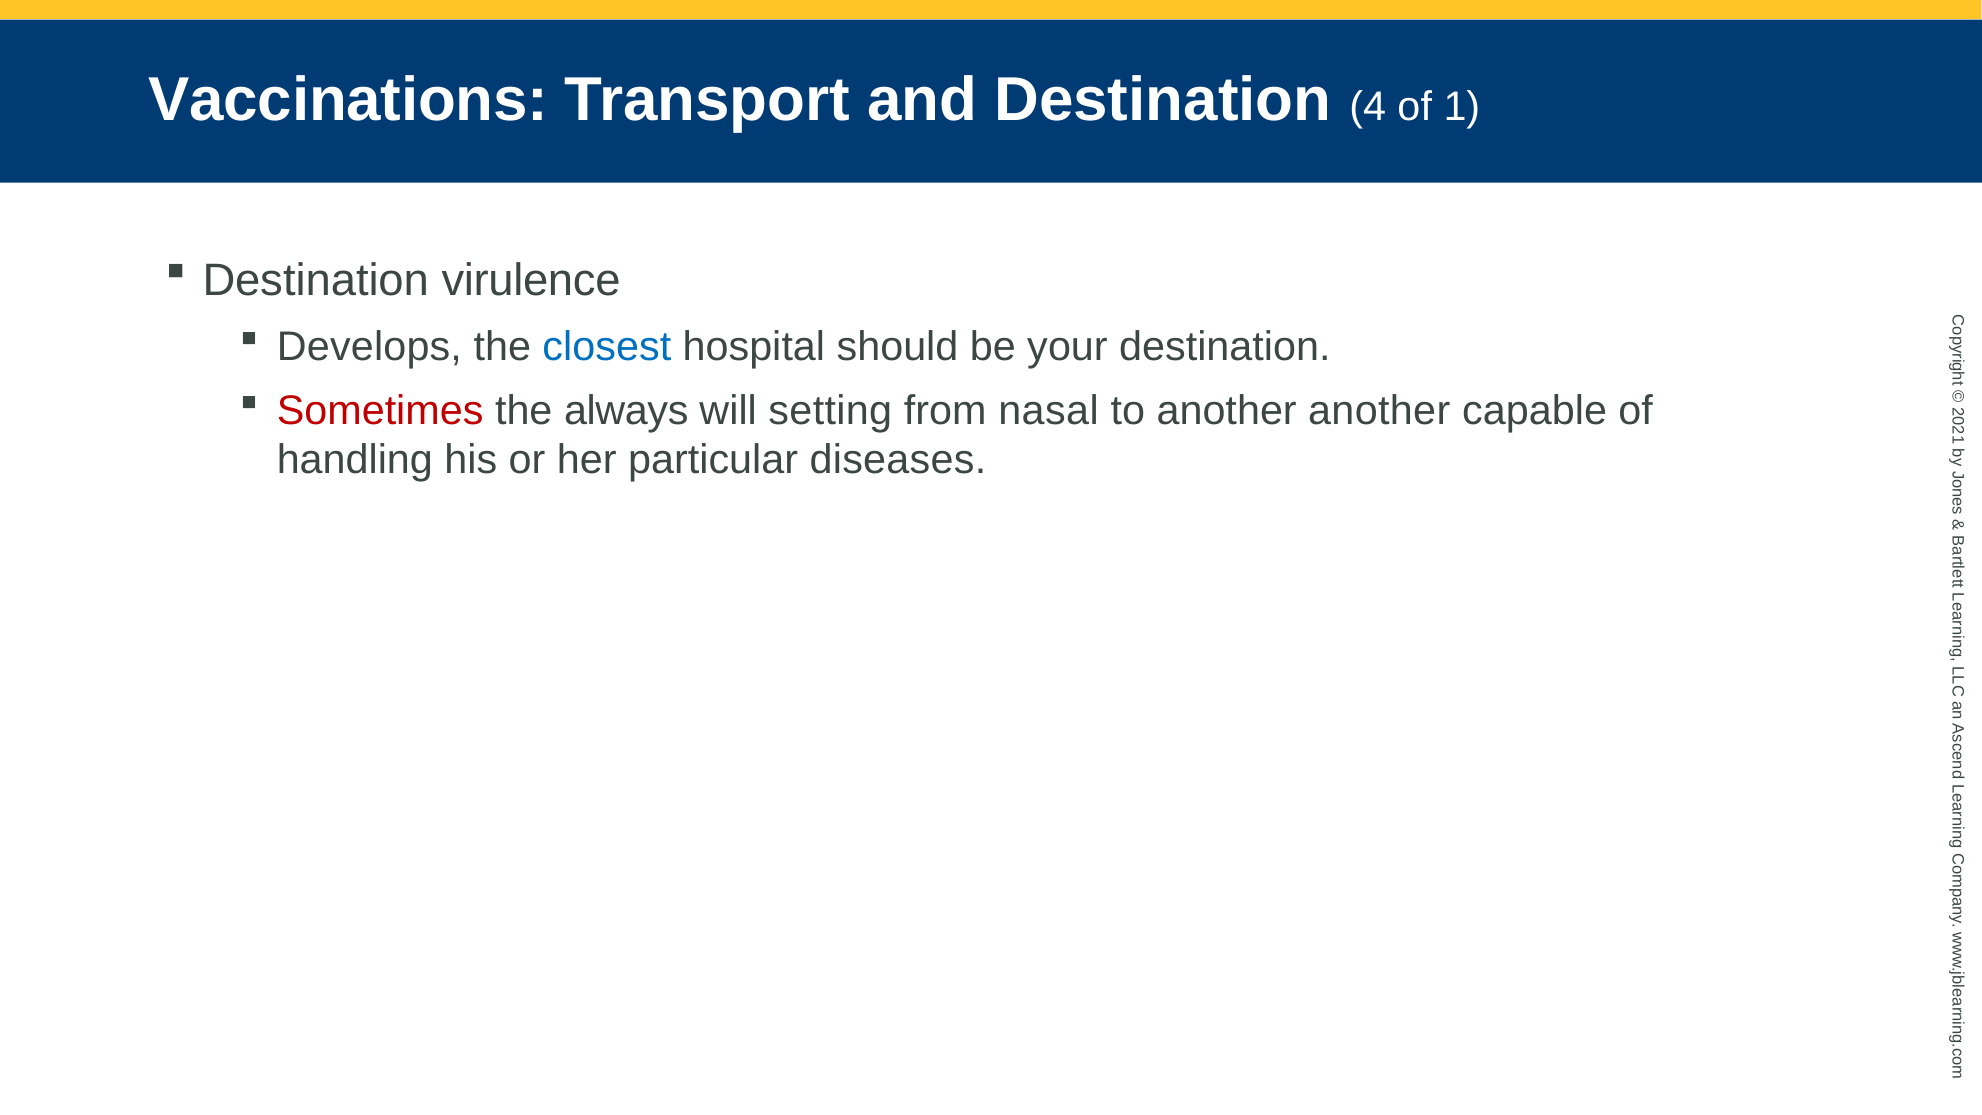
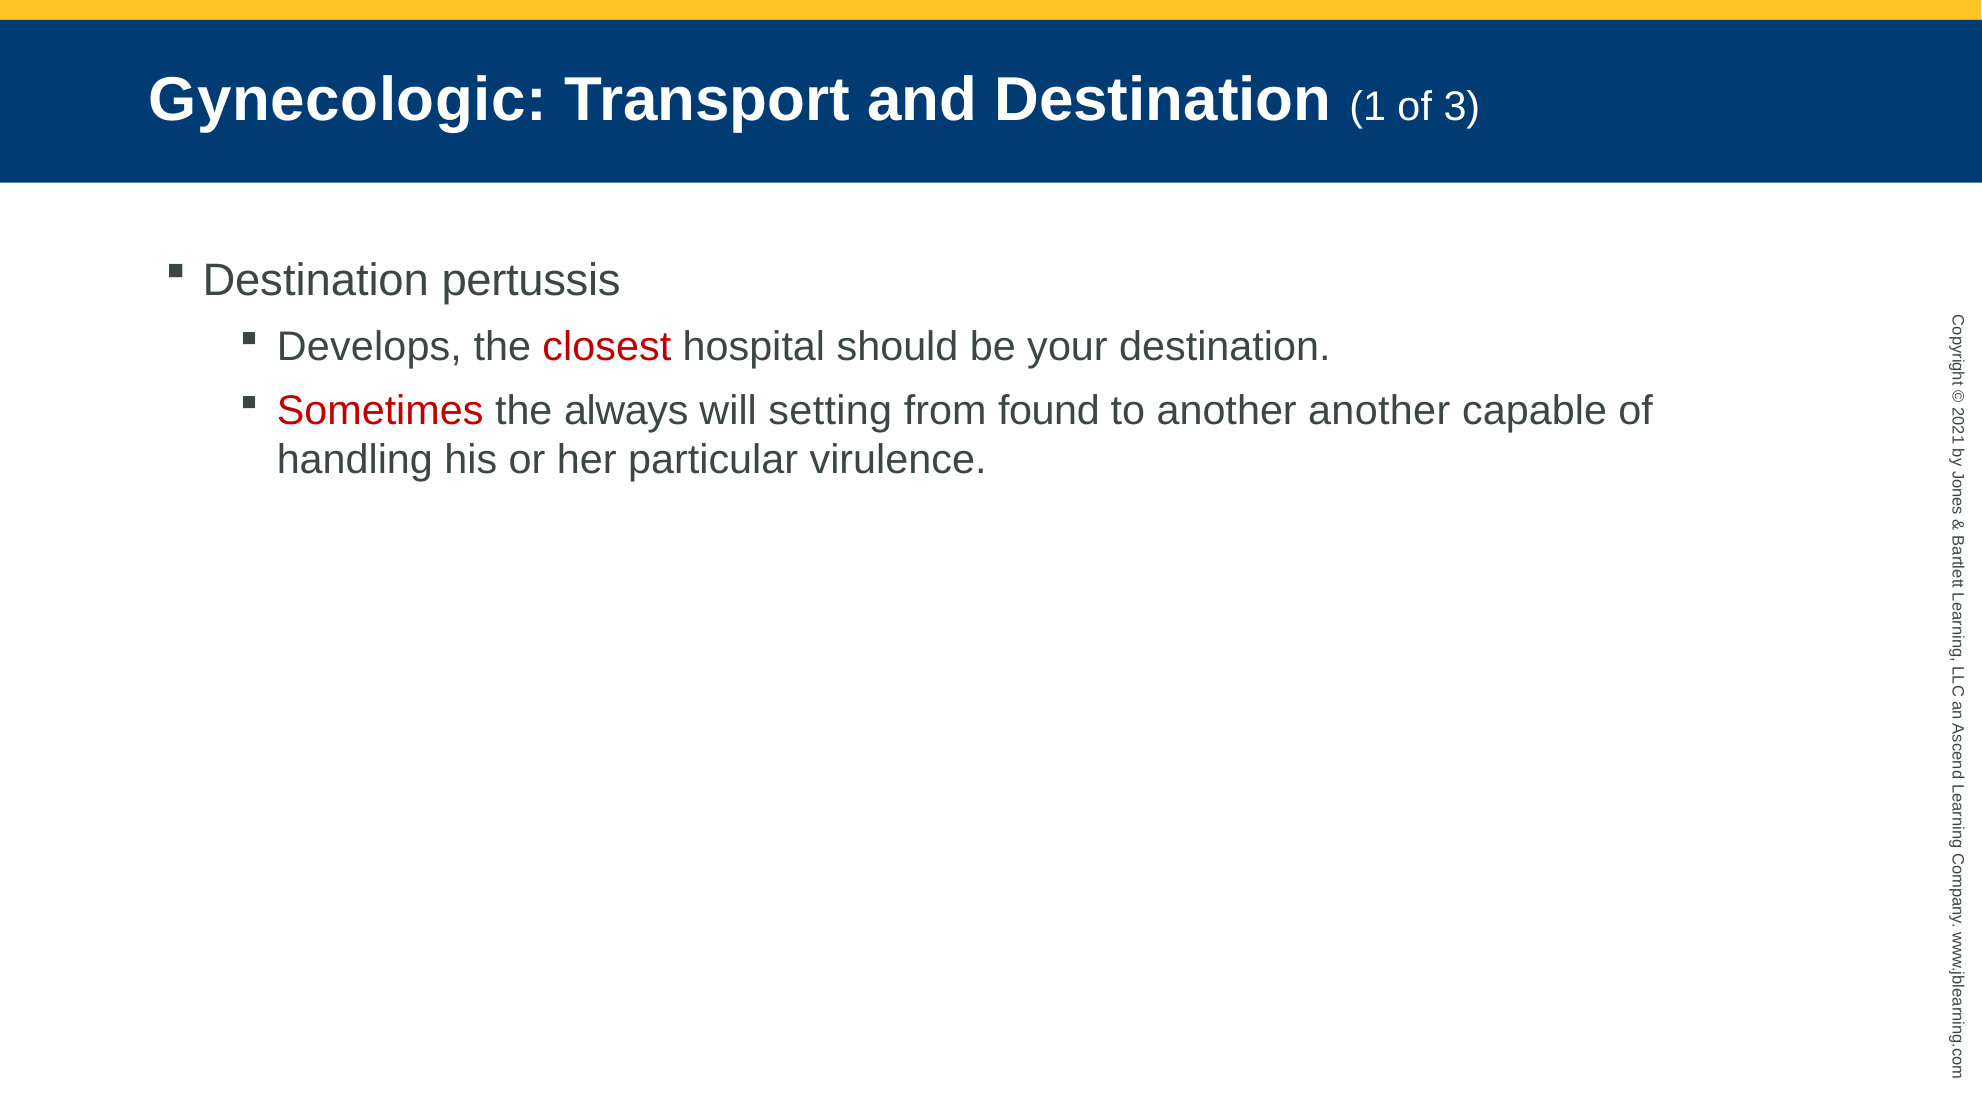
Vaccinations: Vaccinations -> Gynecologic (348, 100)
Destination 4: 4 -> 1 (1368, 106)
of 1: 1 -> 3 (1462, 106)
virulence: virulence -> pertussis (531, 280)
closest colour: blue -> red (607, 346)
nasal: nasal -> found (1049, 410)
diseases: diseases -> virulence (898, 460)
